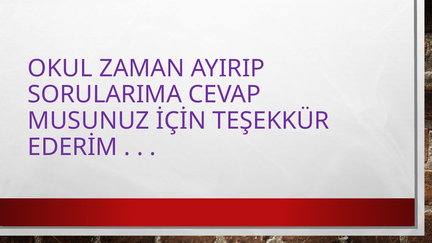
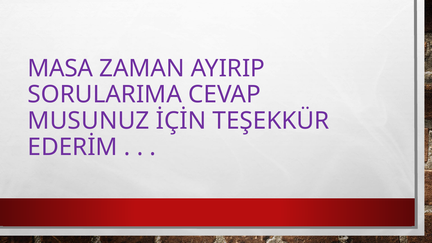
OKUL: OKUL -> MASA (60, 68)
